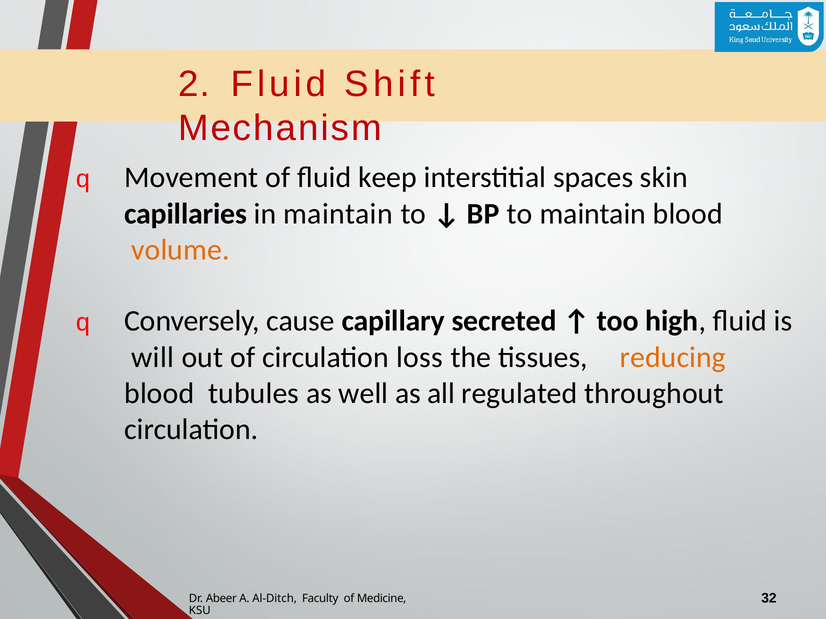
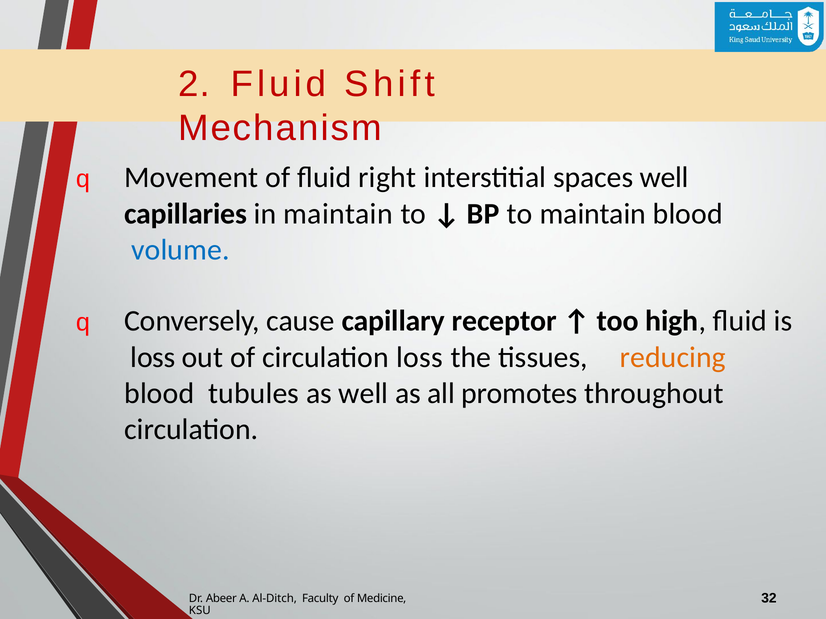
keep: keep -> right (387, 178)
spaces skin: skin -> well (664, 178)
volume colour: orange -> blue (180, 250)
secreted: secreted -> receptor (504, 321)
will: will -> loss (153, 358)
regulated: regulated -> promotes (519, 394)
